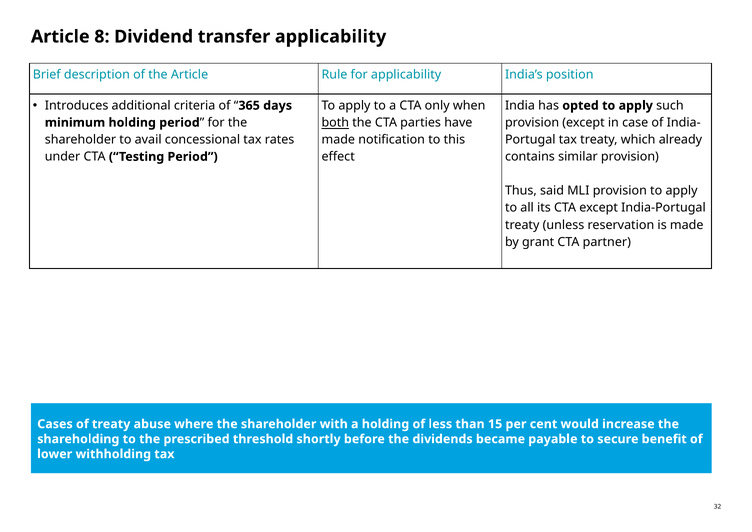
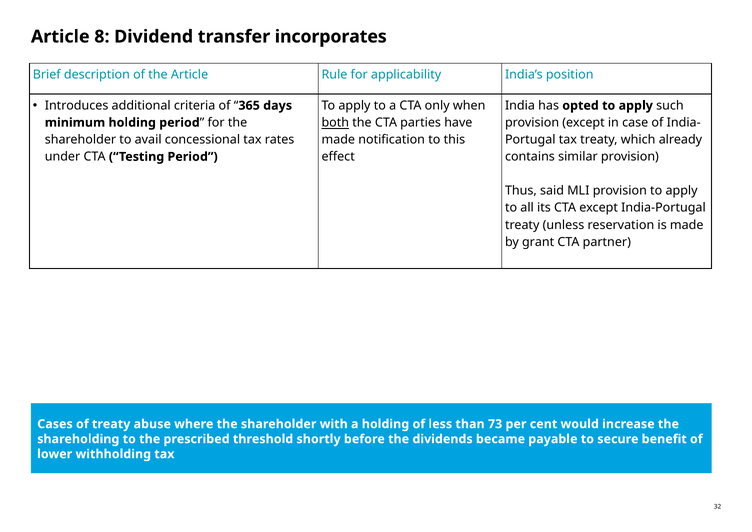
transfer applicability: applicability -> incorporates (331, 37)
15: 15 -> 73 (495, 424)
